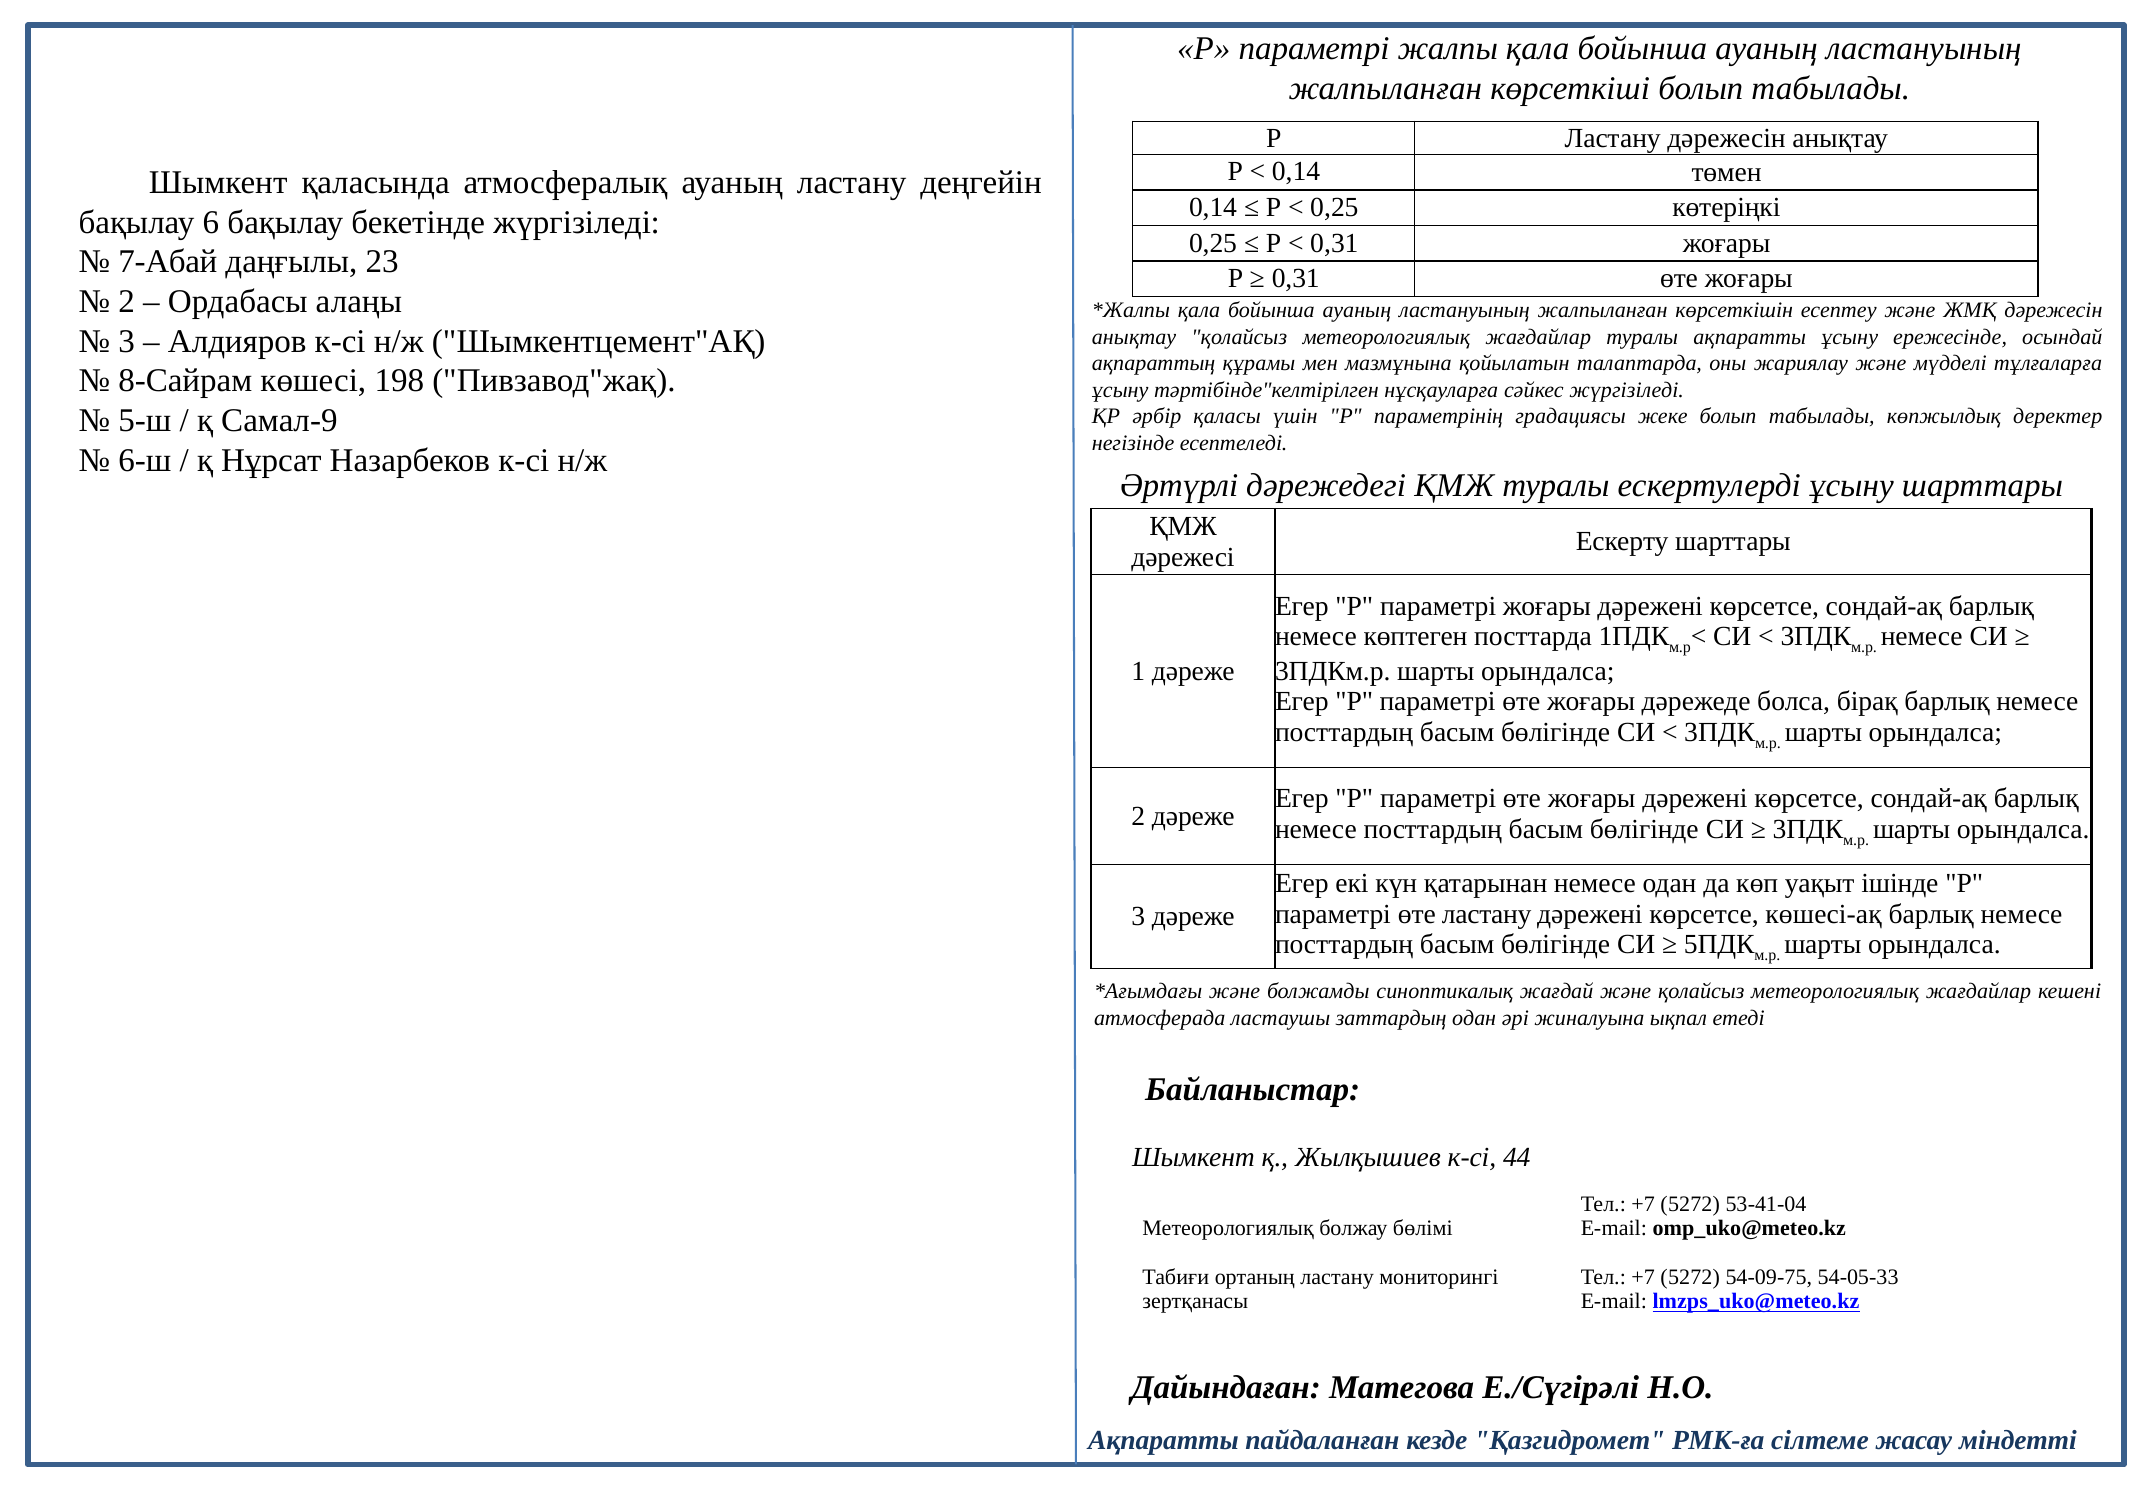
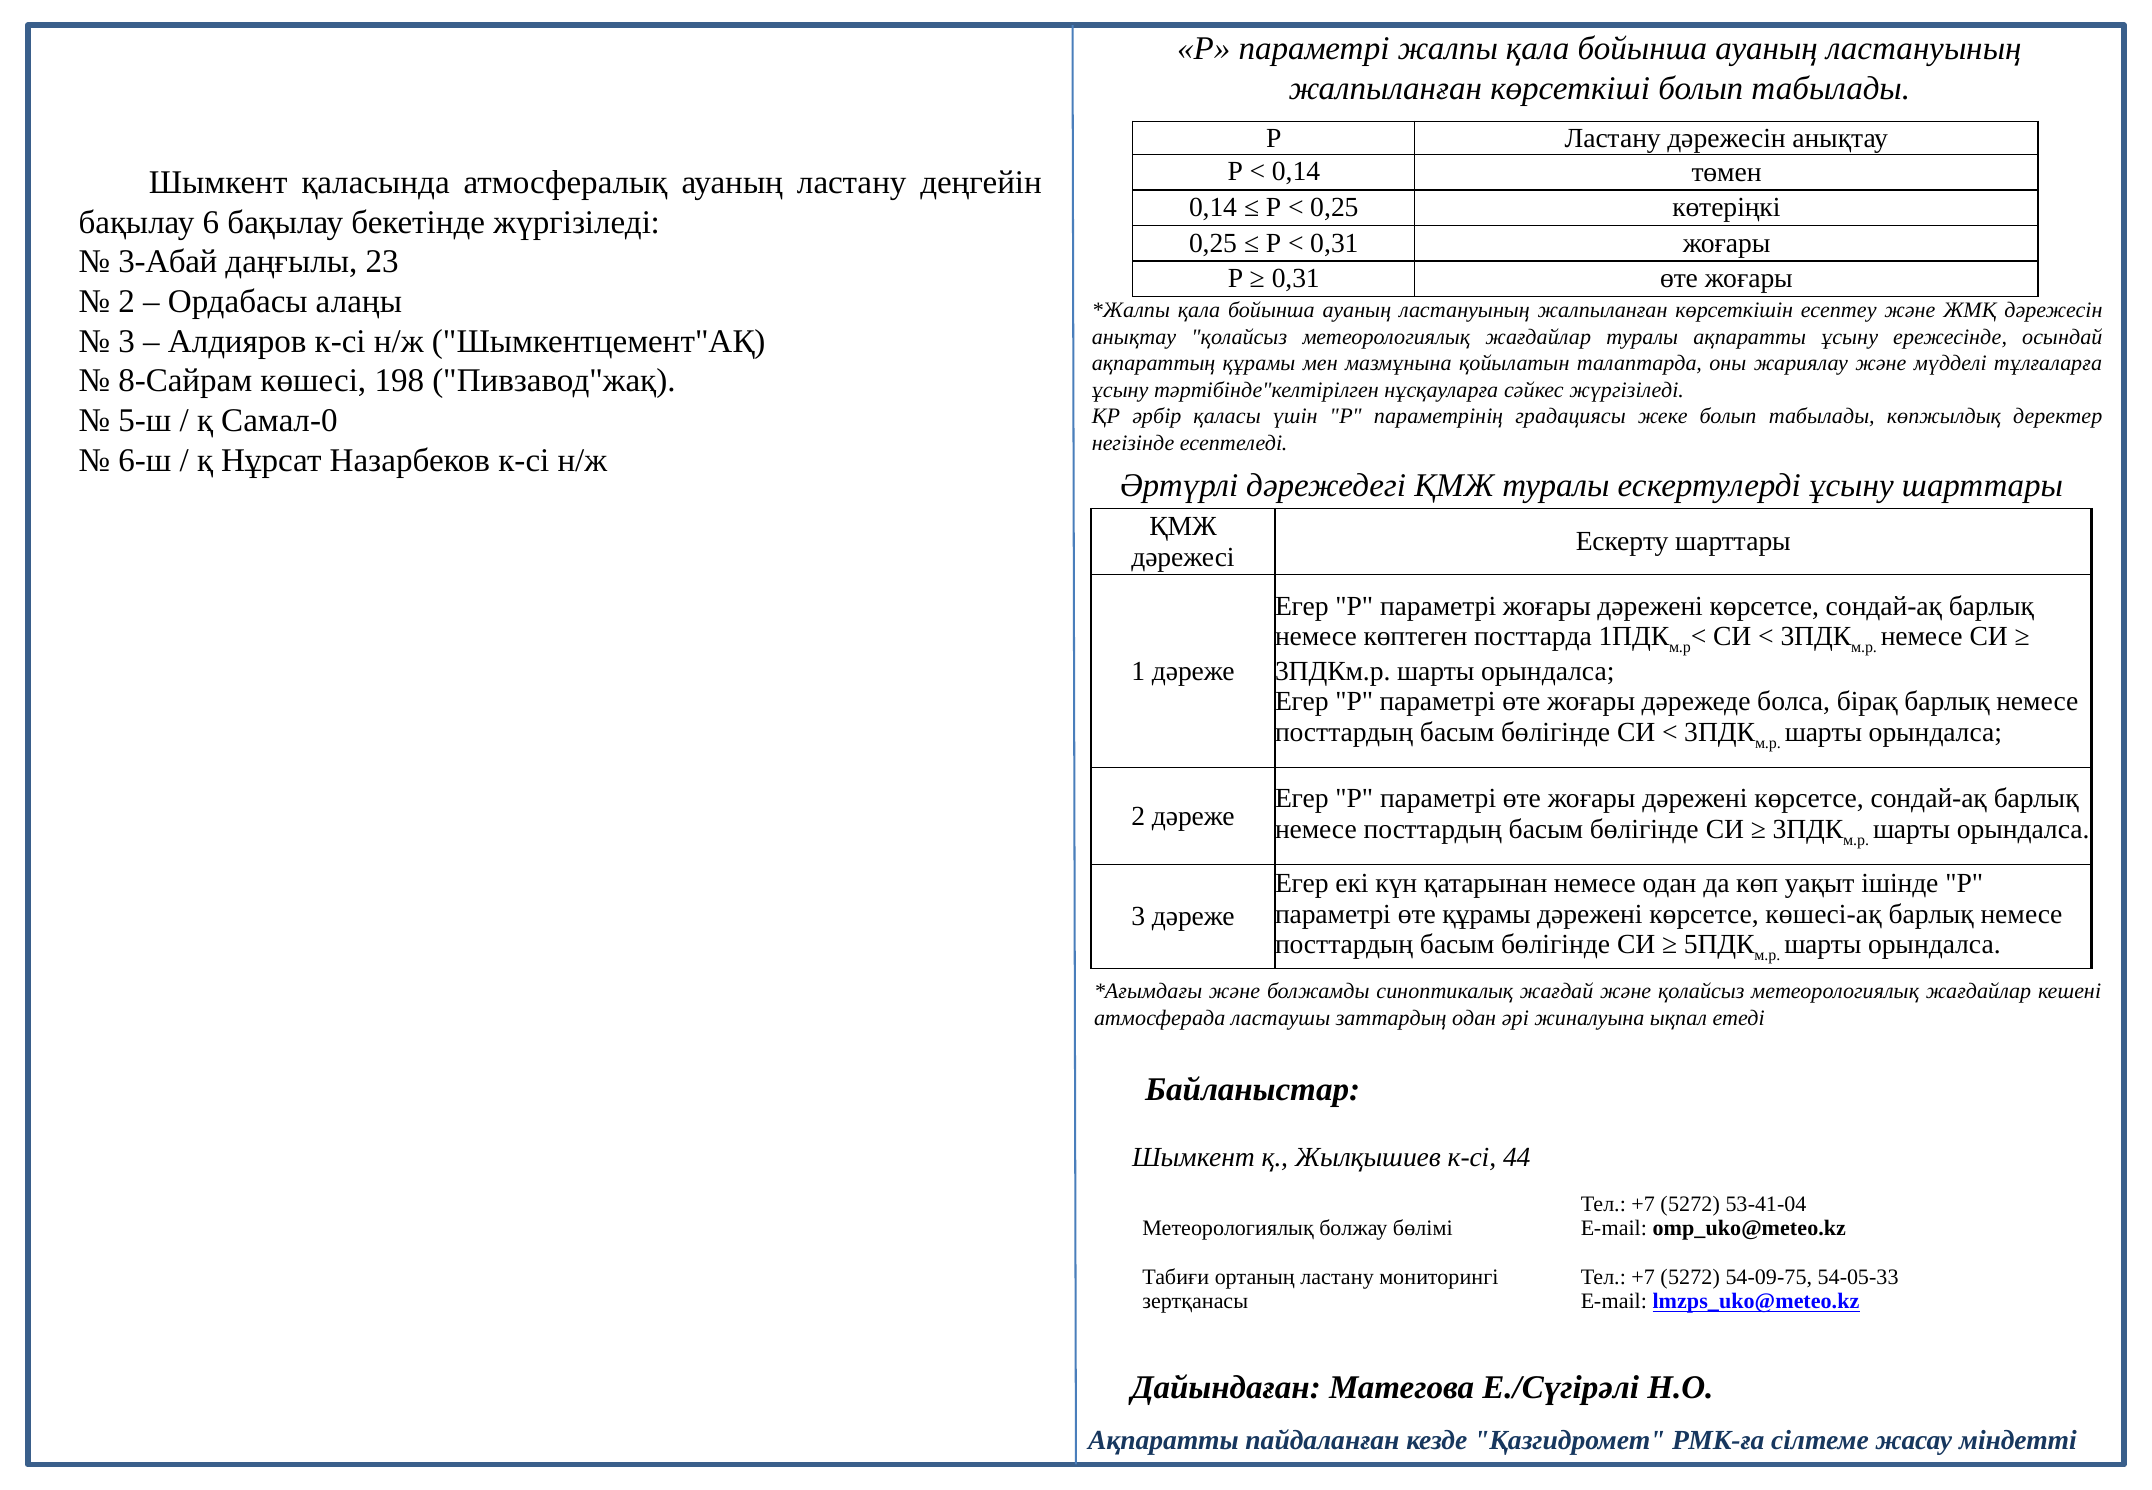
7-Абай: 7-Абай -> 3-Абай (168, 262)
Самал-9: Самал-9 -> Самал-0 (279, 421)
өте ластану: ластану -> құрамы (1487, 914)
